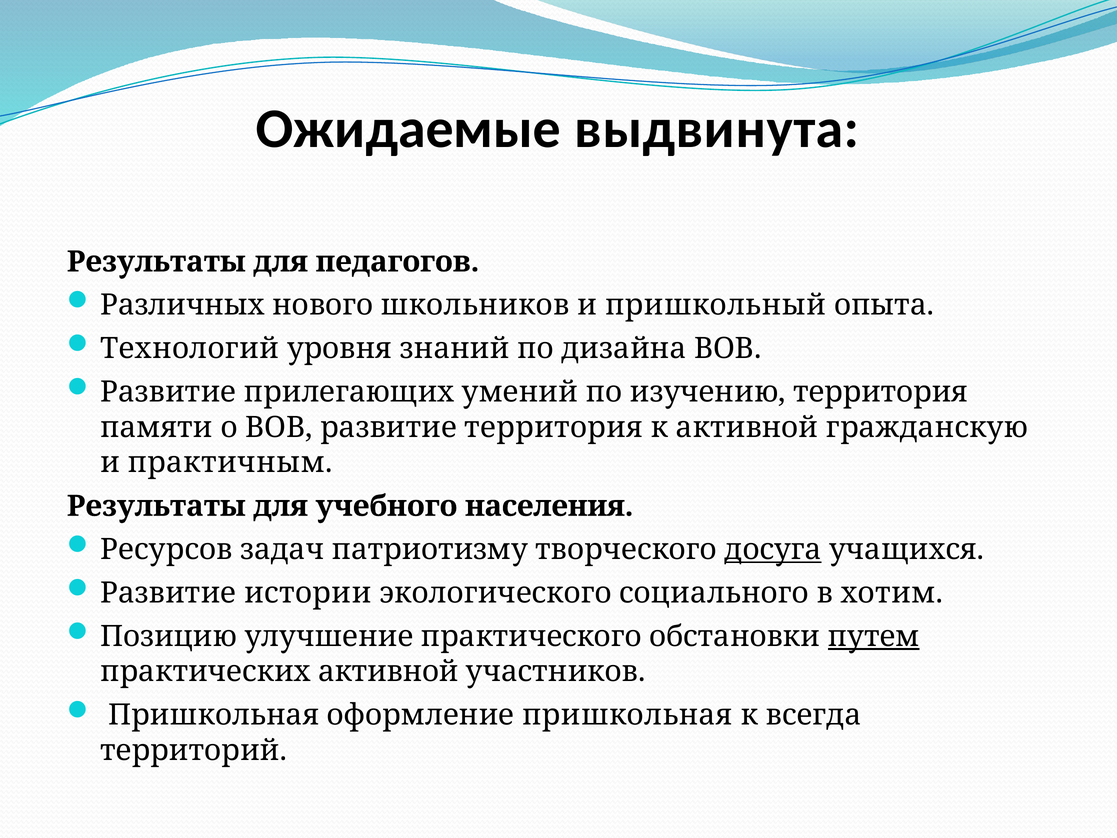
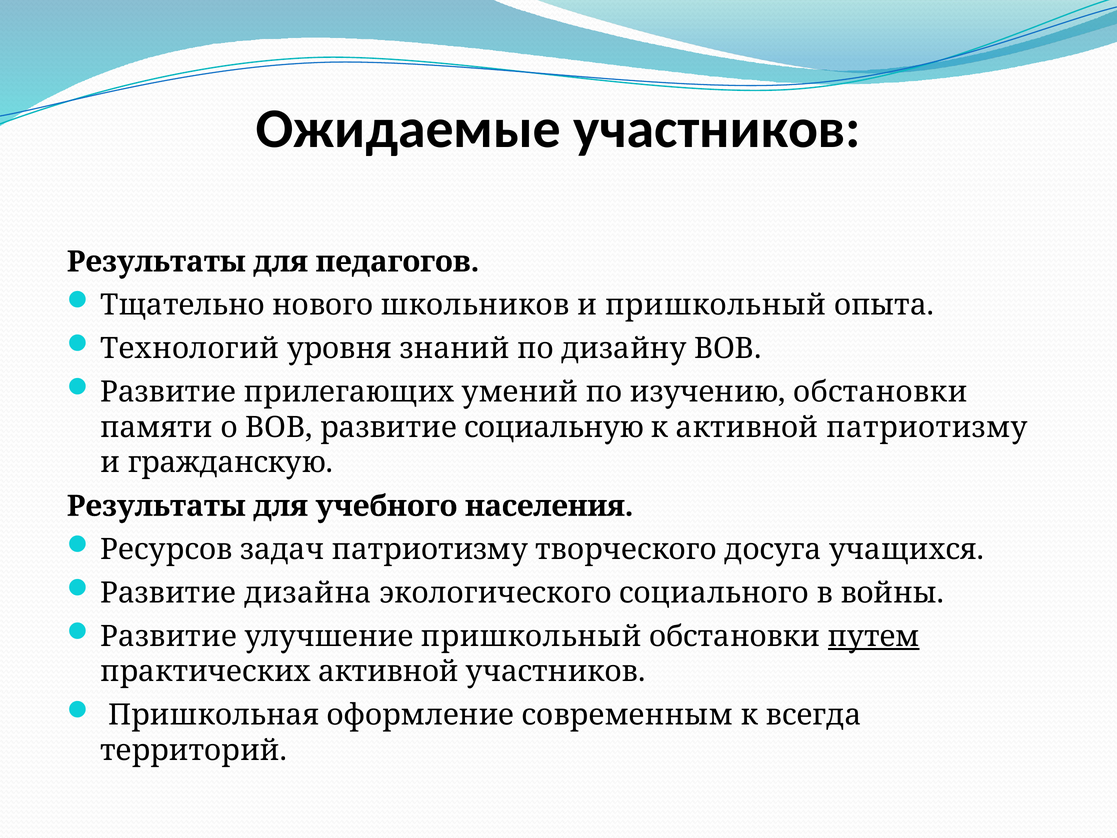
Ожидаемые выдвинута: выдвинута -> участников (717, 129)
Различных: Различных -> Тщательно (183, 305)
дизайна: дизайна -> дизайну (624, 348)
изучению территория: территория -> обстановки (880, 392)
развитие территория: территория -> социальную (554, 427)
активной гражданскую: гражданскую -> патриотизму (927, 427)
практичным: практичным -> гражданскую (230, 463)
досуга underline: present -> none (773, 549)
истории: истории -> дизайна (308, 593)
хотим: хотим -> войны (892, 593)
Позицию: Позицию -> Развитие (169, 636)
улучшение практического: практического -> пришкольный (531, 636)
оформление пришкольная: пришкольная -> современным (627, 715)
